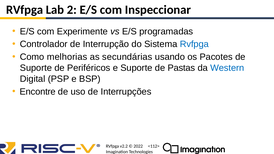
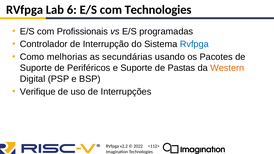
2: 2 -> 6 (72, 10)
com Inspeccionar: Inspeccionar -> Technologies (158, 10)
Experimente: Experimente -> Profissionais (82, 31)
Western colour: blue -> orange (227, 68)
Encontre: Encontre -> Verifique (38, 92)
